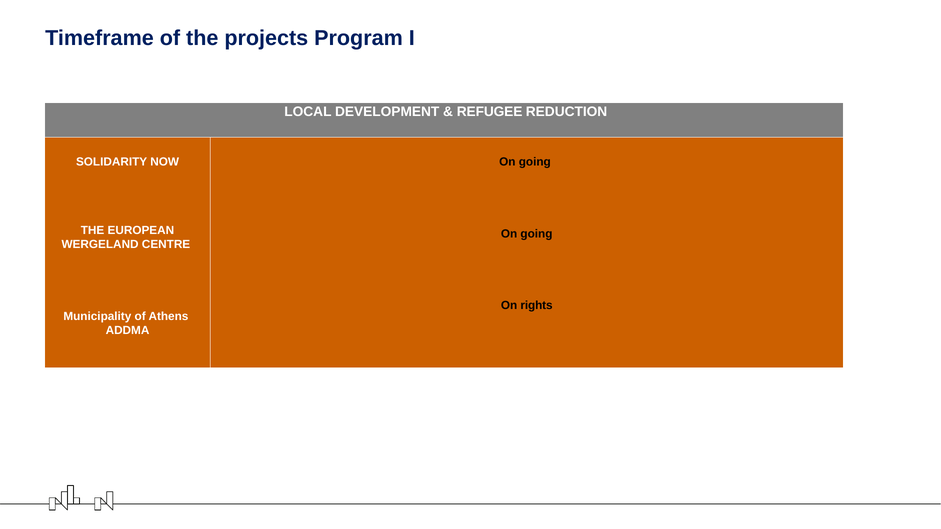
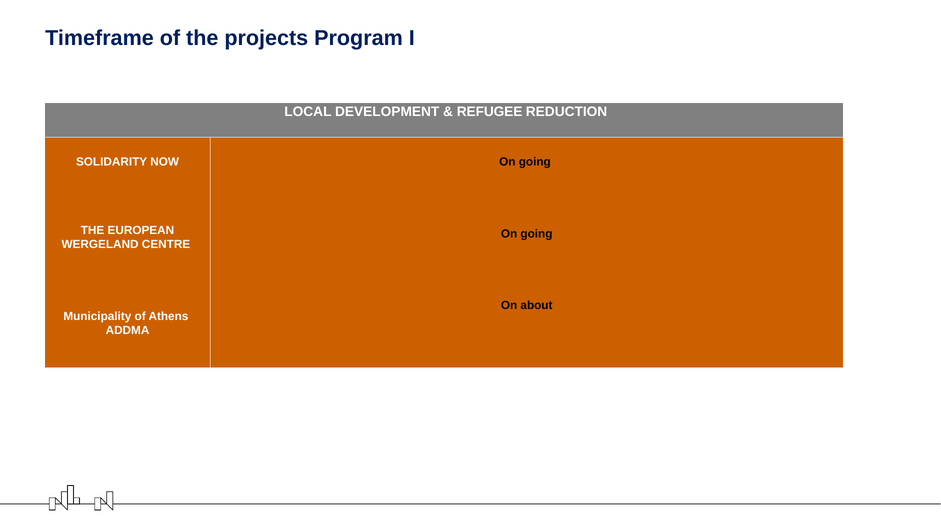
rights: rights -> about (536, 306)
